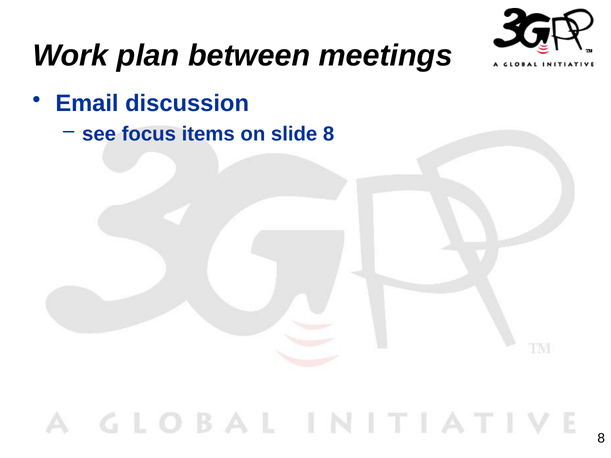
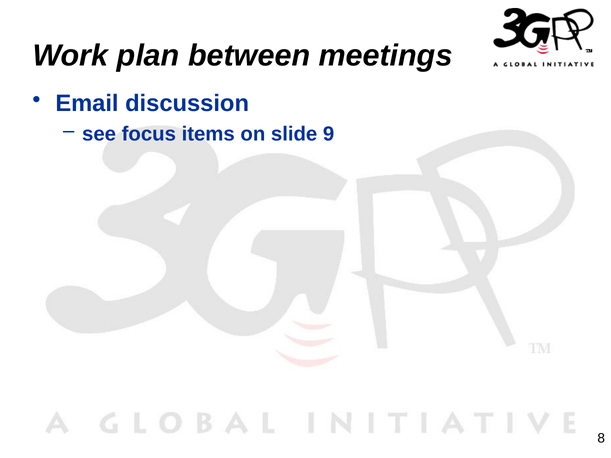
slide 8: 8 -> 9 (329, 134)
